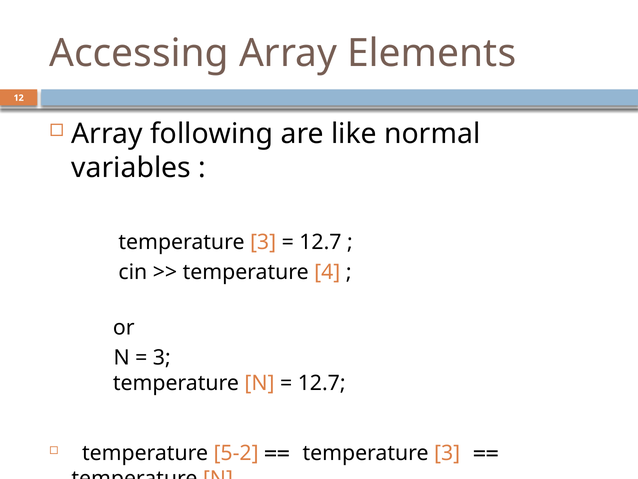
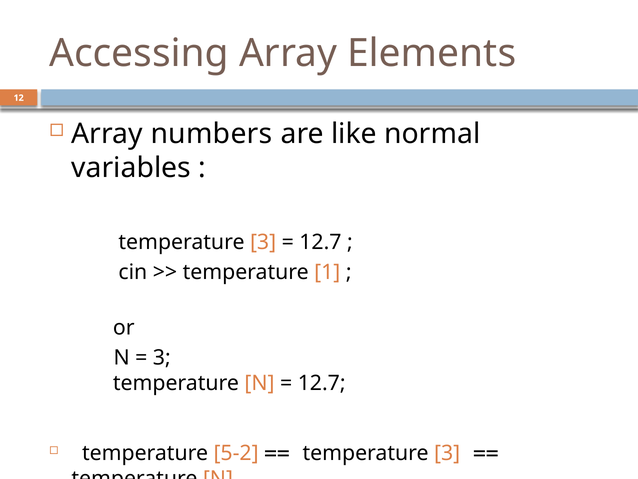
following: following -> numbers (212, 134)
4: 4 -> 1 (327, 272)
